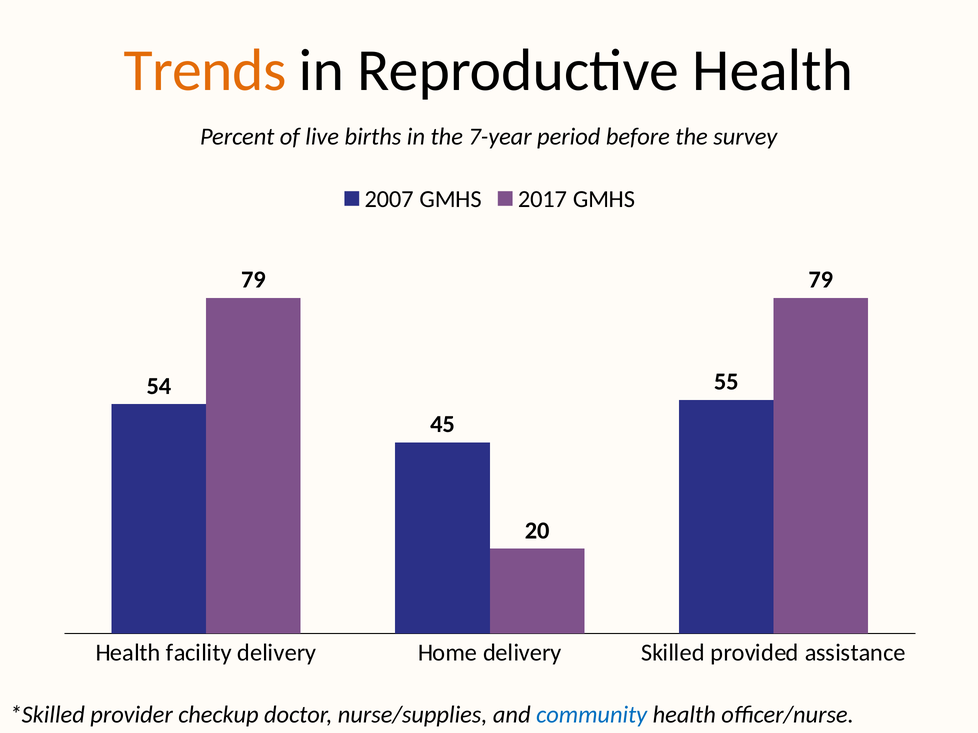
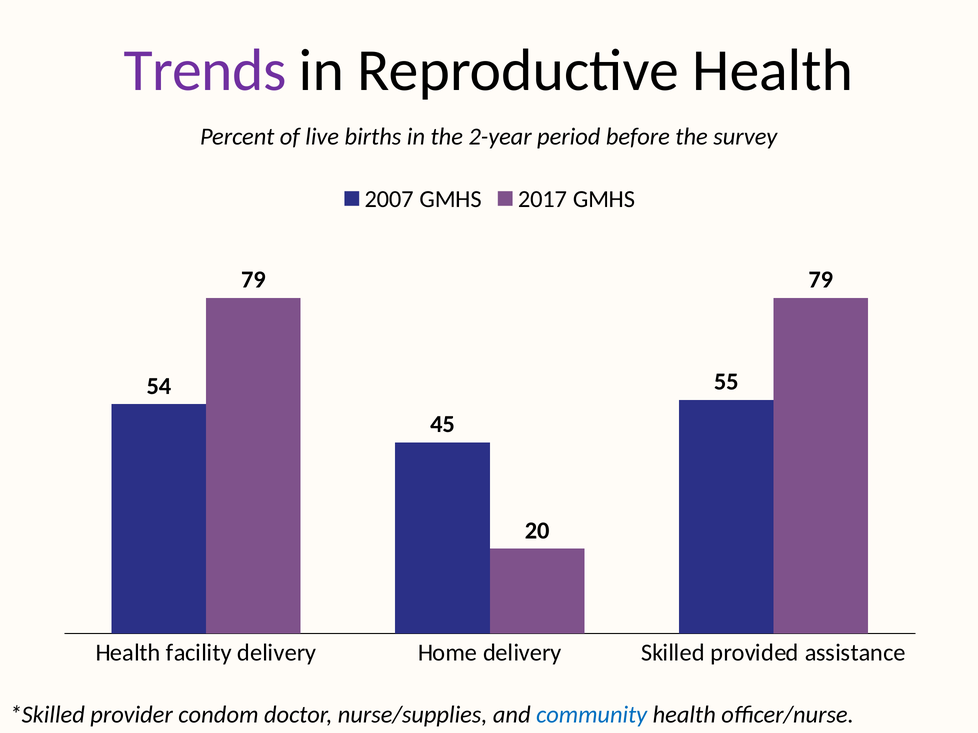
Trends colour: orange -> purple (205, 70)
7-year: 7-year -> 2-year (500, 137)
checkup: checkup -> condom (218, 715)
